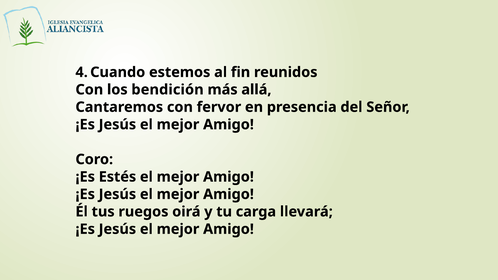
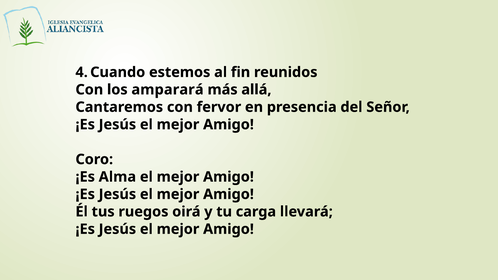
bendición: bendición -> amparará (168, 90)
Estés: Estés -> Alma (117, 177)
